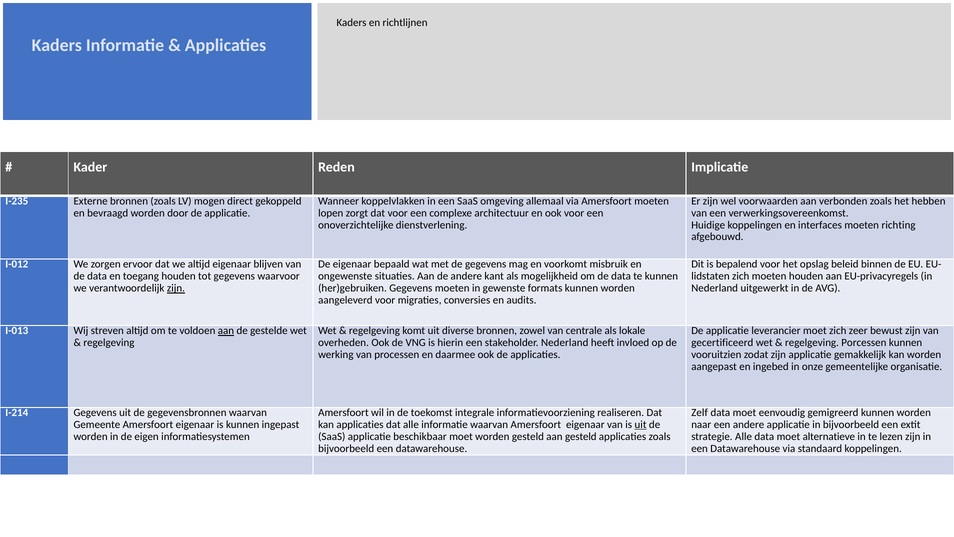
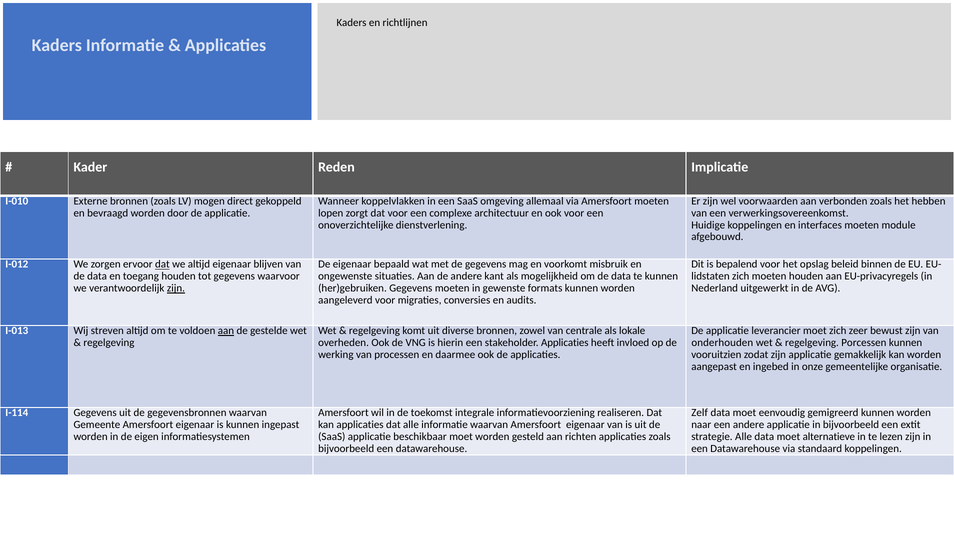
I-235: I-235 -> I-010 (17, 201)
richting: richting -> module (899, 225)
dat underline: none -> present (162, 264)
stakeholder Nederland: Nederland -> Applicaties (565, 342)
gecertificeerd: gecertificeerd -> onderhouden (722, 342)
I-214: I-214 -> I-114 (17, 412)
uit underline: present -> none (641, 424)
aan gesteld: gesteld -> richten (581, 436)
